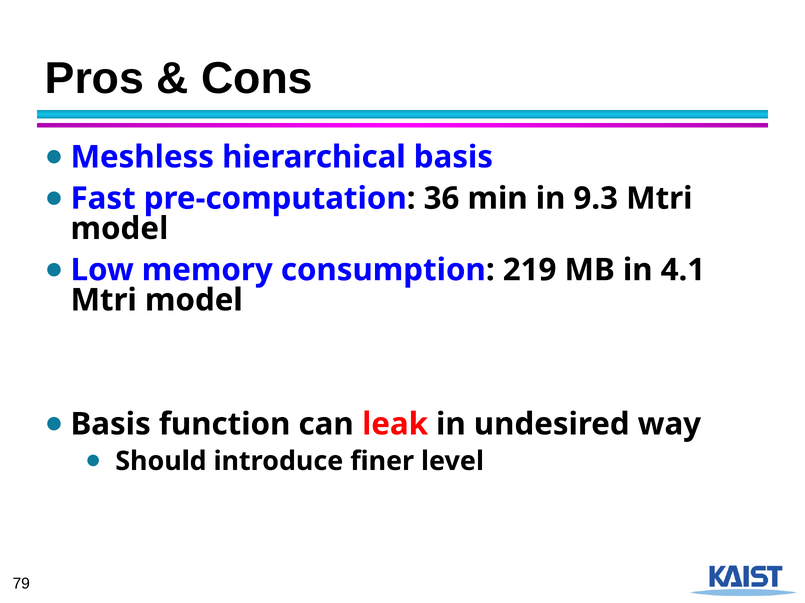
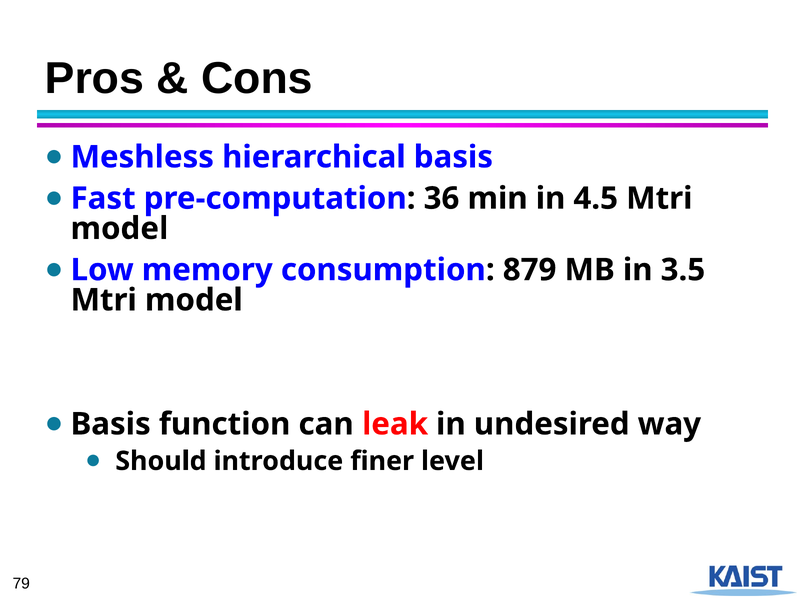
9.3: 9.3 -> 4.5 (596, 199)
219: 219 -> 879 (530, 270)
4.1: 4.1 -> 3.5 (683, 270)
